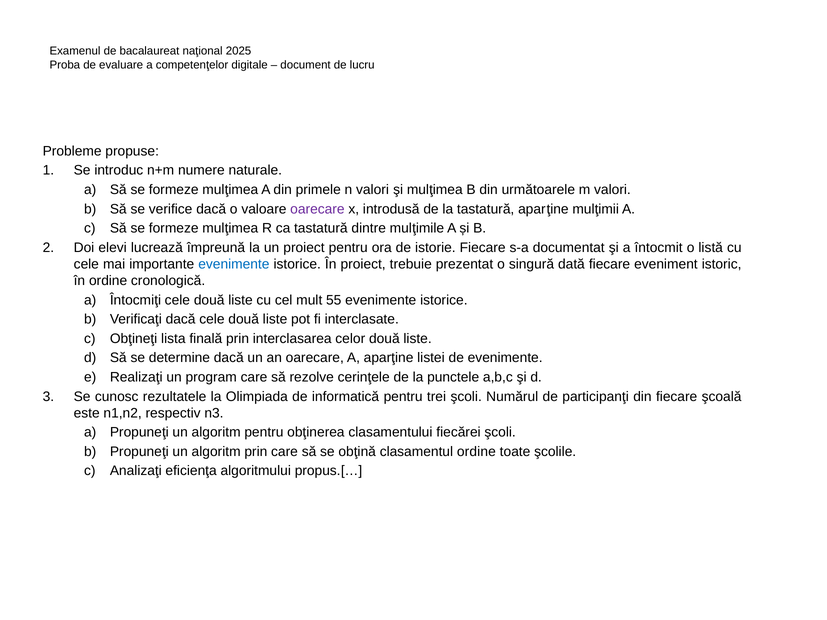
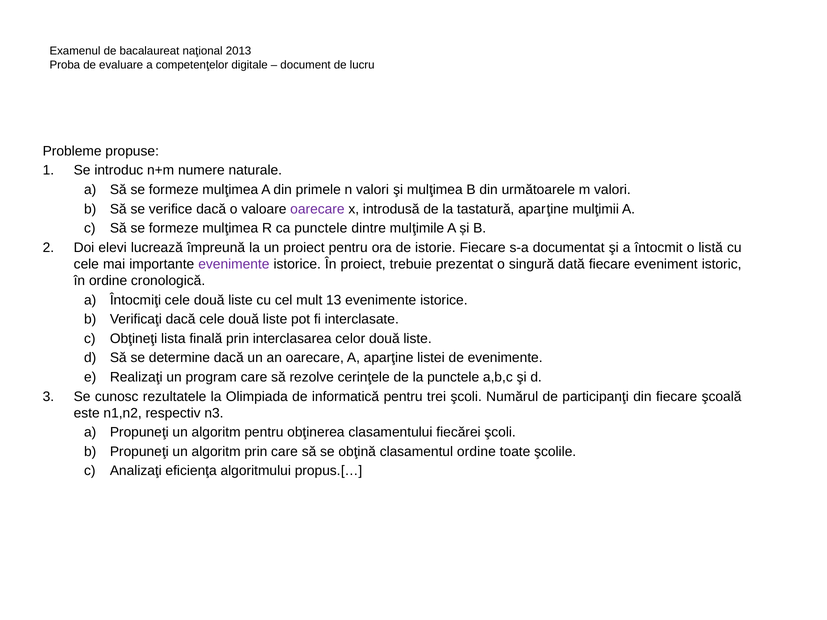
2025: 2025 -> 2013 (239, 51)
ca tastatură: tastatură -> punctele (321, 228)
evenimente colour: blue -> purple (234, 264)
55: 55 -> 13 (334, 300)
